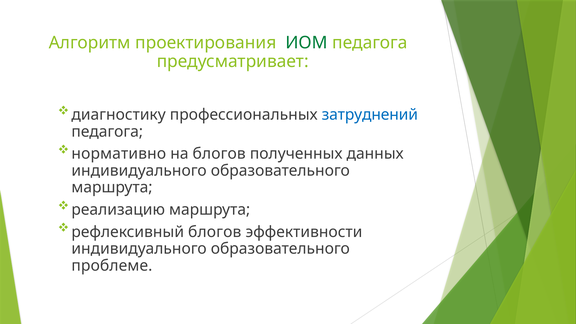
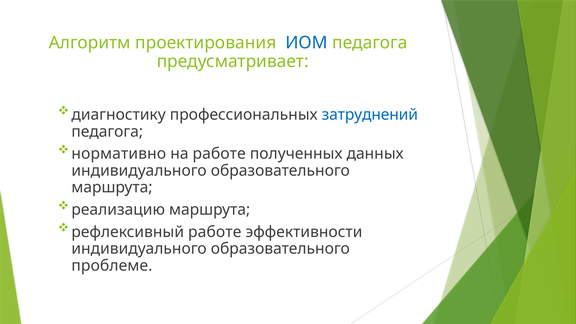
ИОМ colour: green -> blue (307, 43)
на блогов: блогов -> работе (219, 154)
рефлексивный блогов: блогов -> работе (215, 232)
